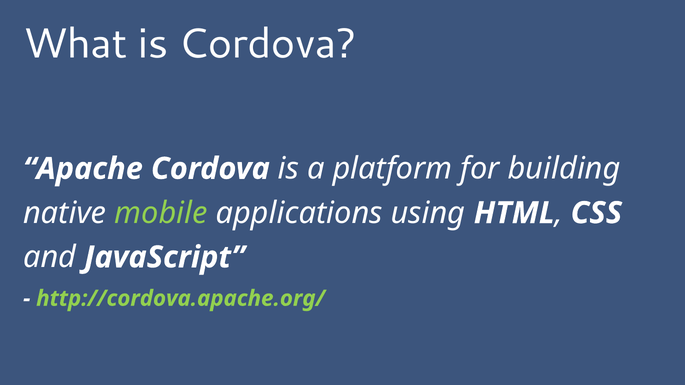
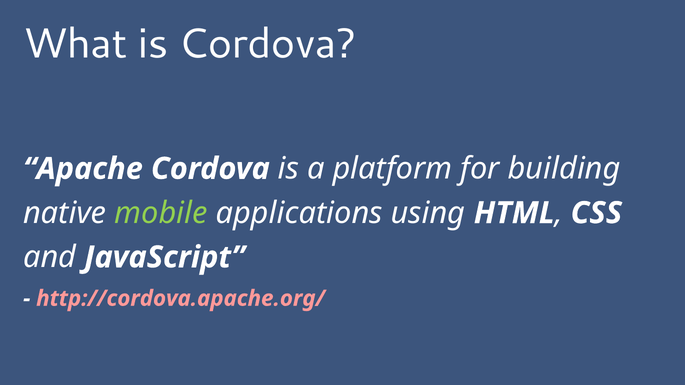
http://cordova.apache.org/ colour: light green -> pink (181, 299)
